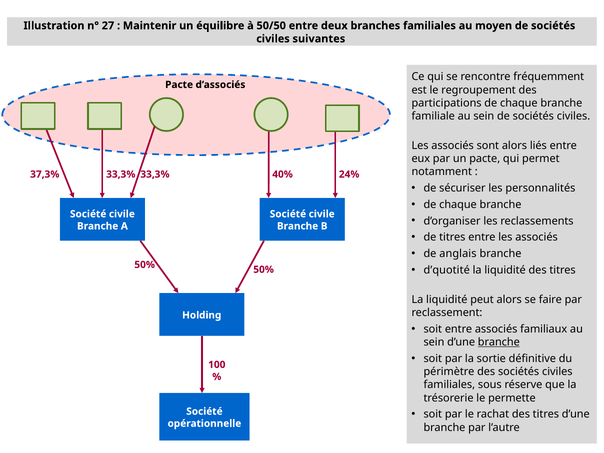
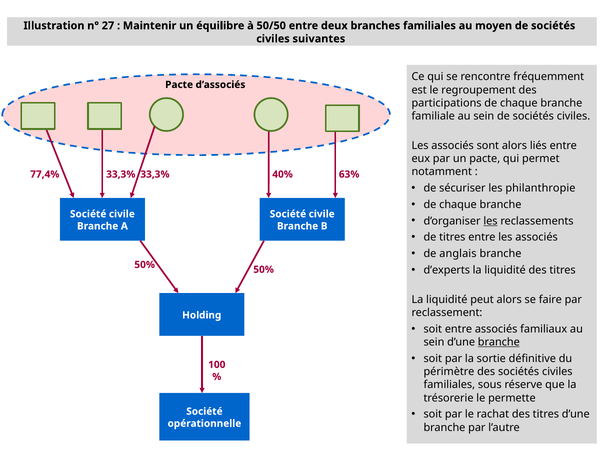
37,3%: 37,3% -> 77,4% (45, 174)
24%: 24% -> 63% (349, 174)
personnalités: personnalités -> philanthropie (540, 188)
les underline: none -> present (490, 221)
d’quotité: d’quotité -> d’experts (447, 270)
